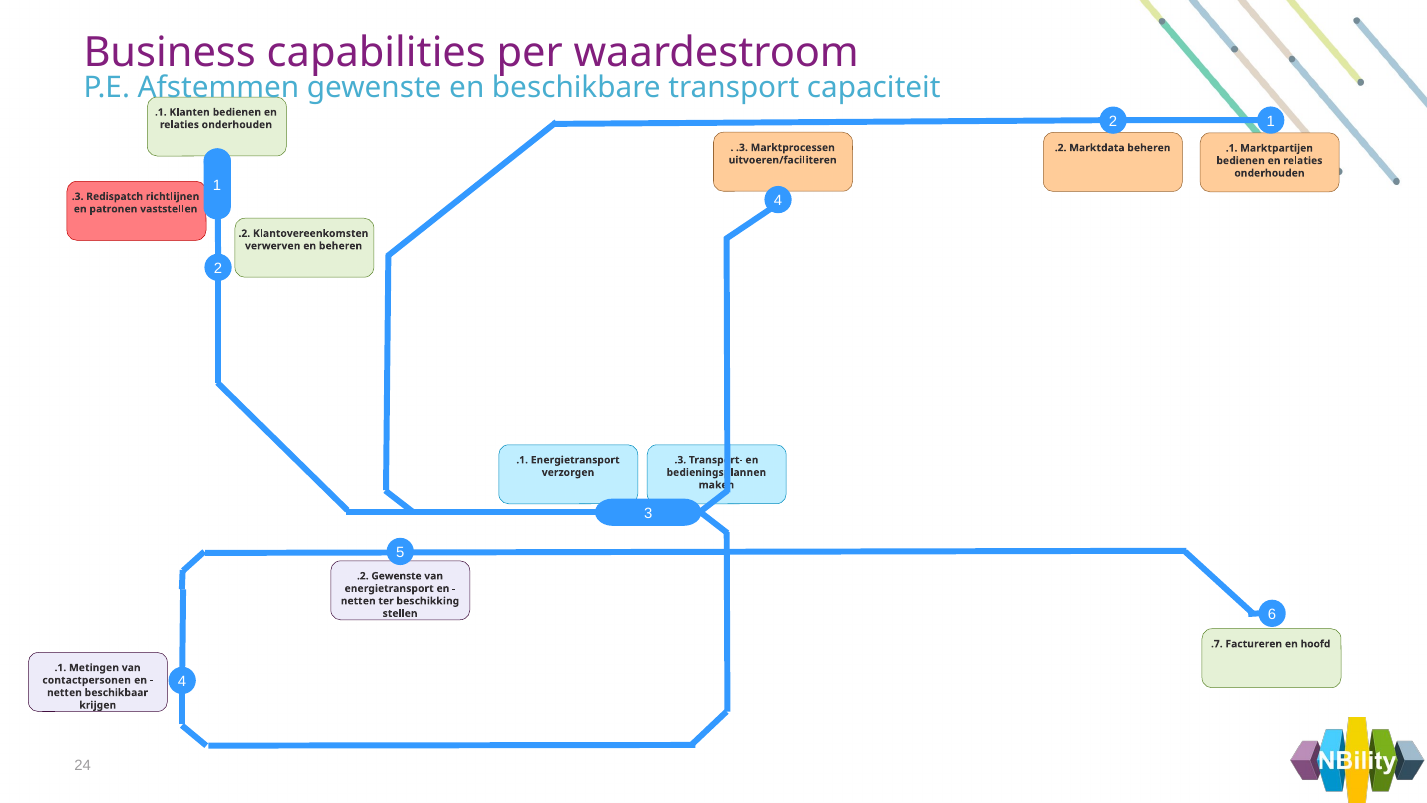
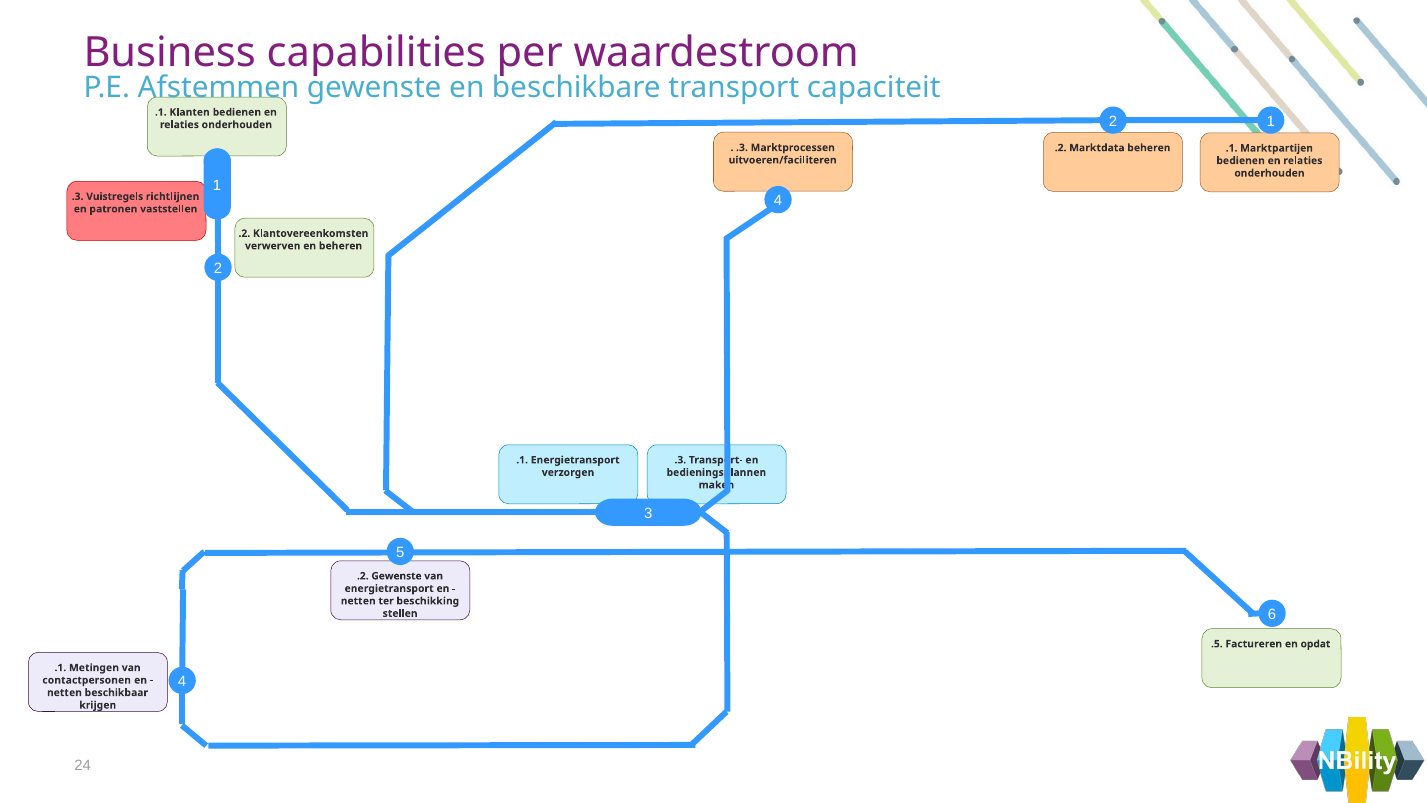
Redispatch: Redispatch -> Vuistregels (115, 196)
.7: .7 -> .5 (1217, 644)
hoofd: hoofd -> opdat (1315, 644)
